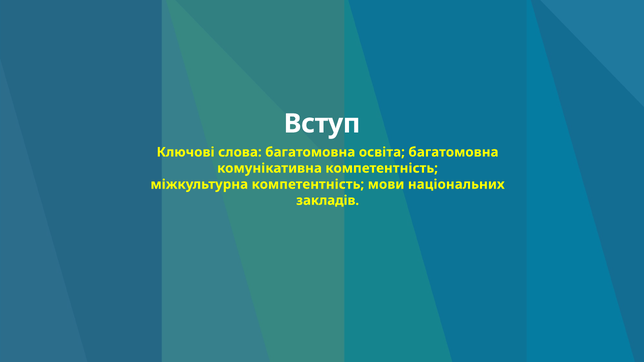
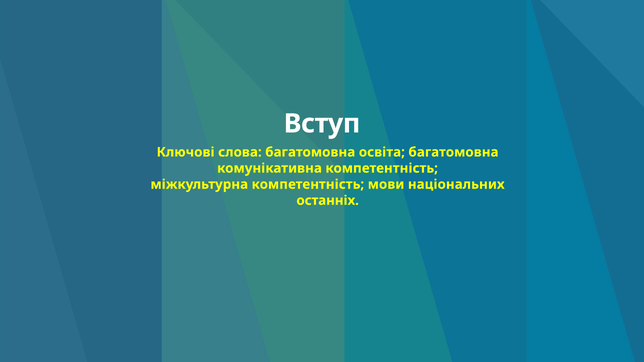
закладів: закладів -> останніх (328, 201)
